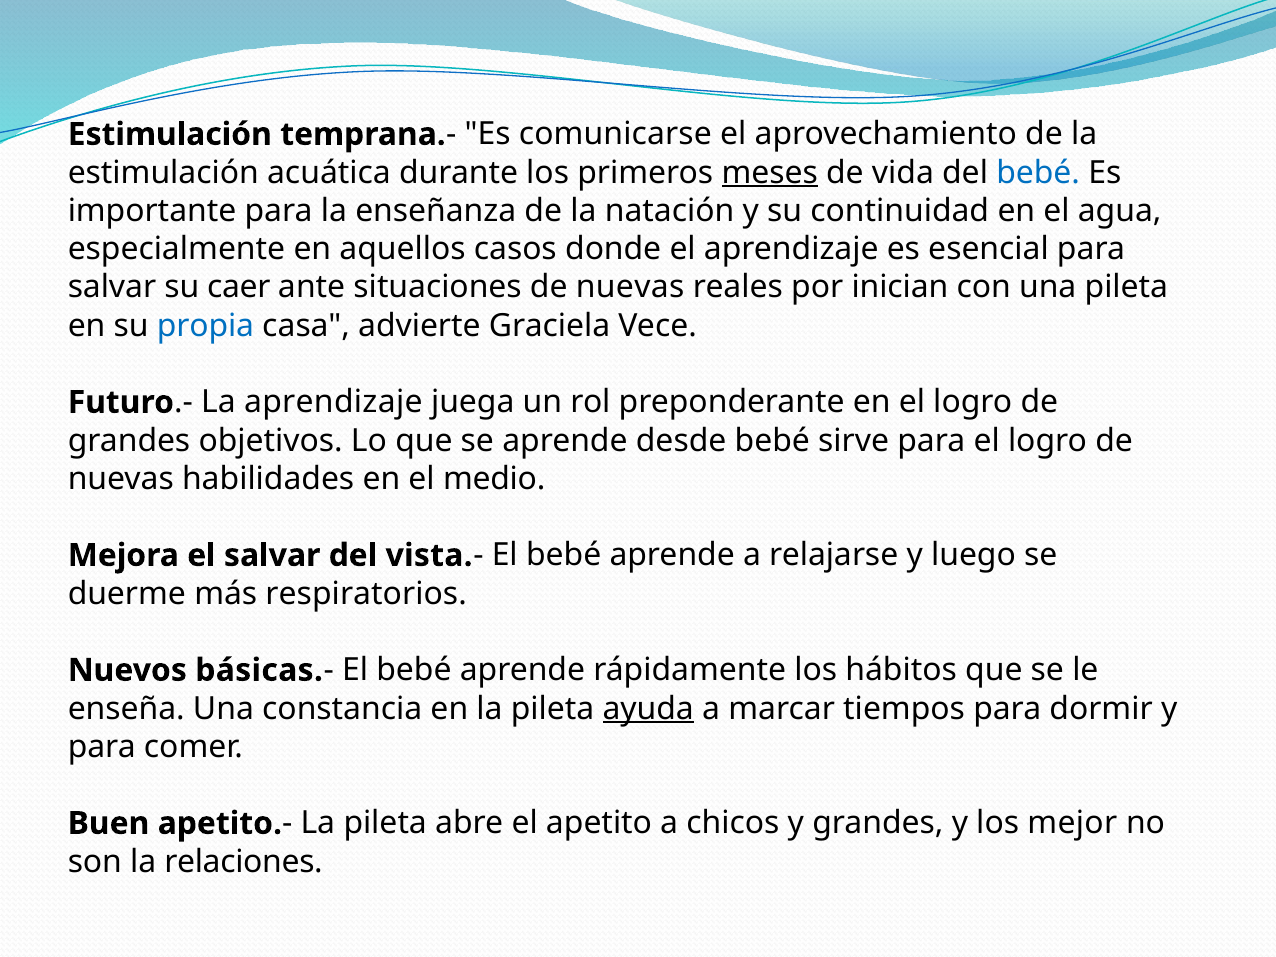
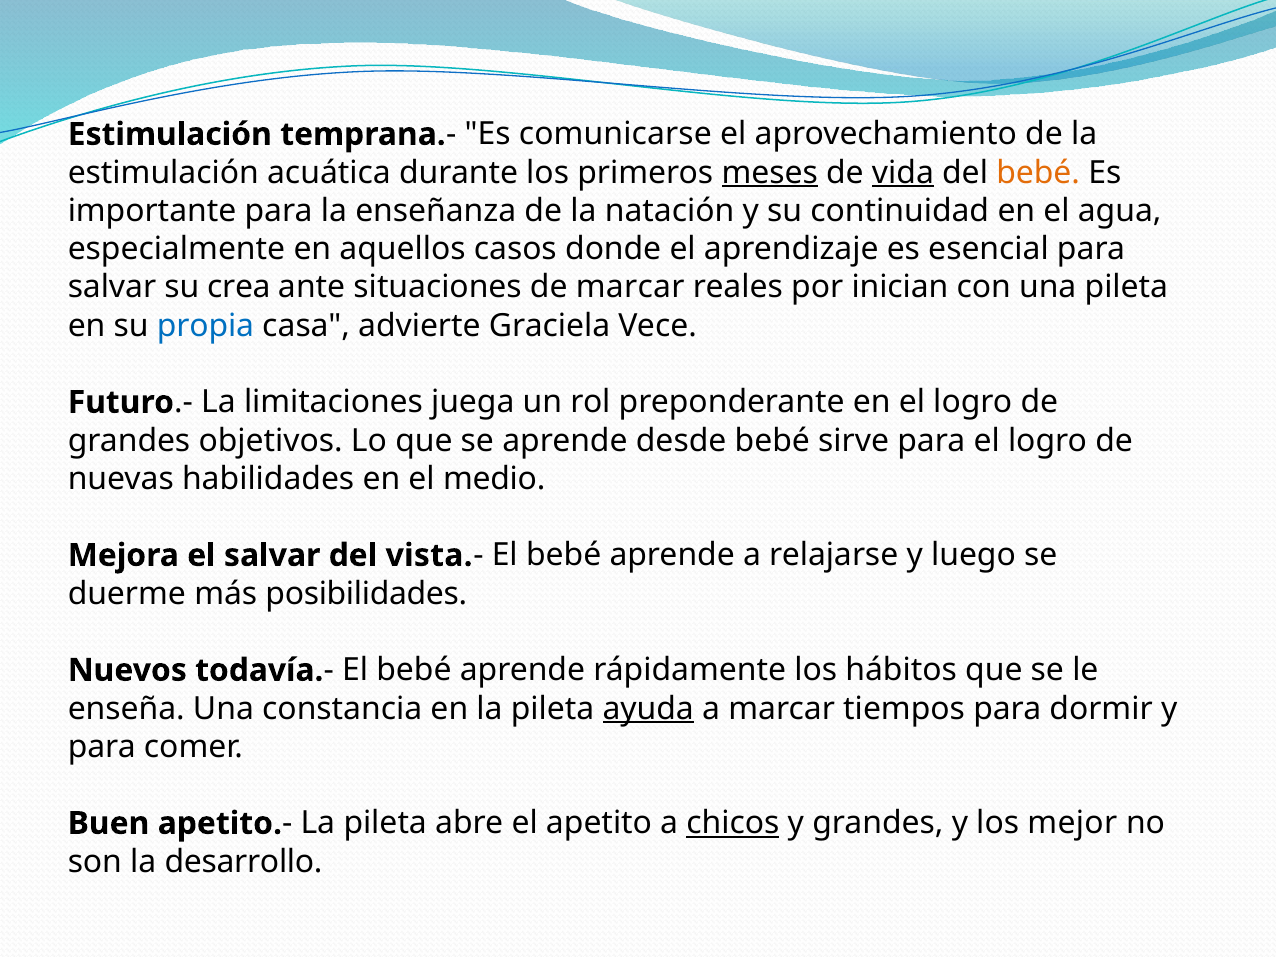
vida underline: none -> present (903, 173)
bebé colour: blue -> orange (1038, 173)
caer: caer -> crea (239, 287)
situaciones de nuevas: nuevas -> marcar (630, 287)
La aprendizaje: aprendizaje -> limitaciones (334, 402)
respiratorios: respiratorios -> posibilidades (366, 594)
básicas: básicas -> todavía (259, 670)
chicos underline: none -> present (733, 823)
relaciones: relaciones -> desarrollo (244, 862)
